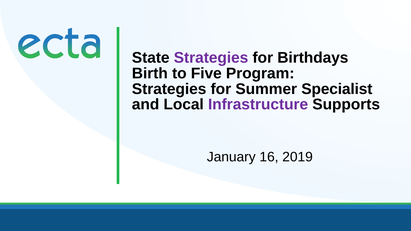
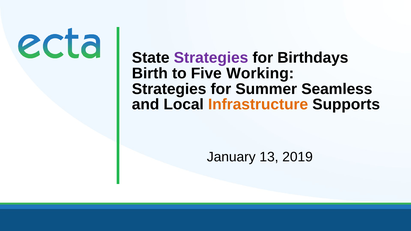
Program: Program -> Working (260, 73)
Specialist: Specialist -> Seamless (337, 89)
Infrastructure colour: purple -> orange (258, 105)
16: 16 -> 13 (269, 157)
